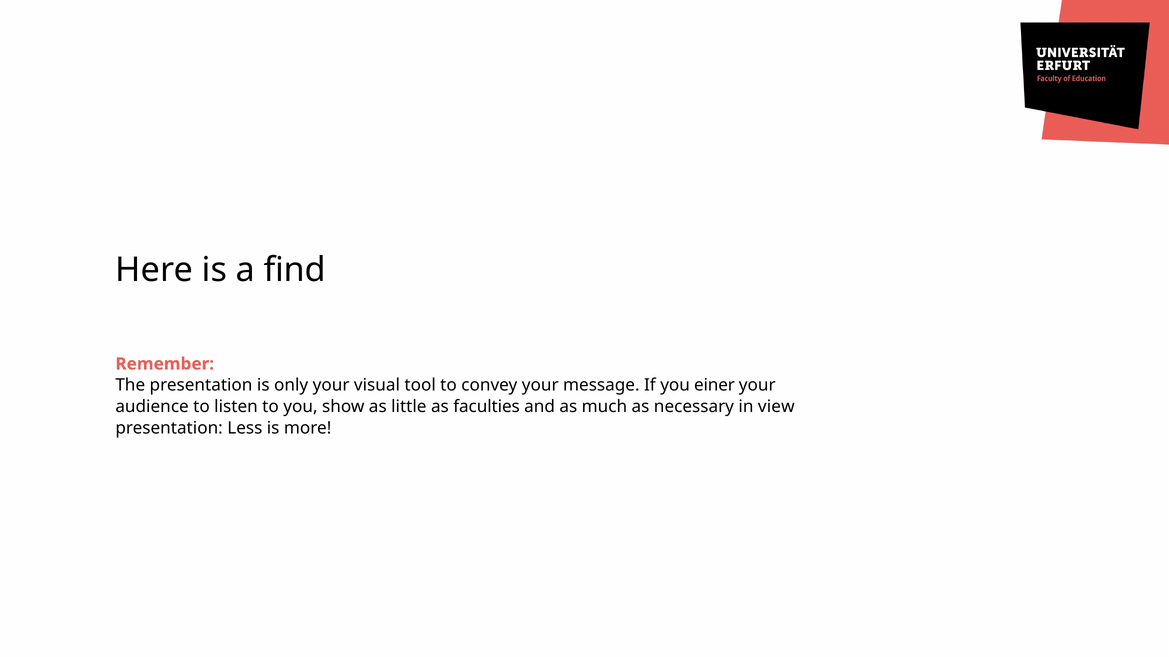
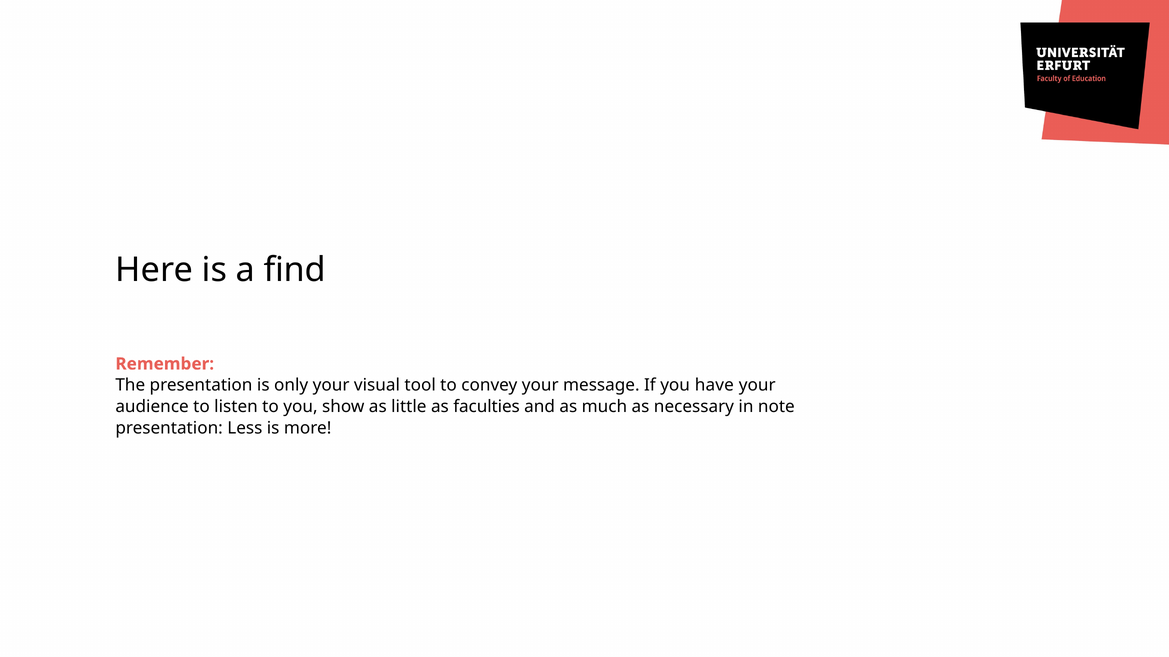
einer: einer -> have (714, 386)
view: view -> note (776, 407)
